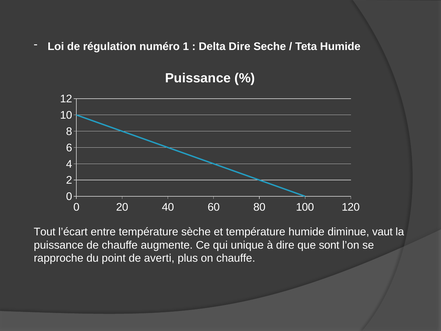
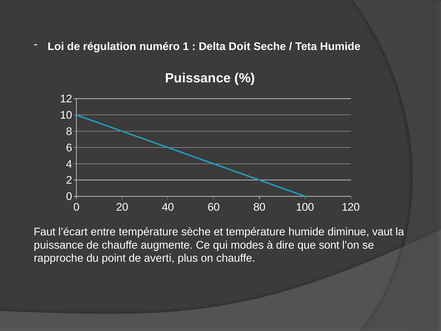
Delta Dire: Dire -> Doit (240, 46)
Tout: Tout -> Faut (45, 232)
unique: unique -> modes (247, 245)
